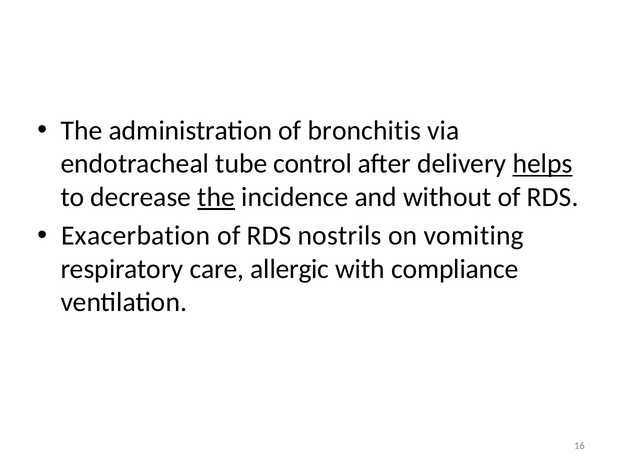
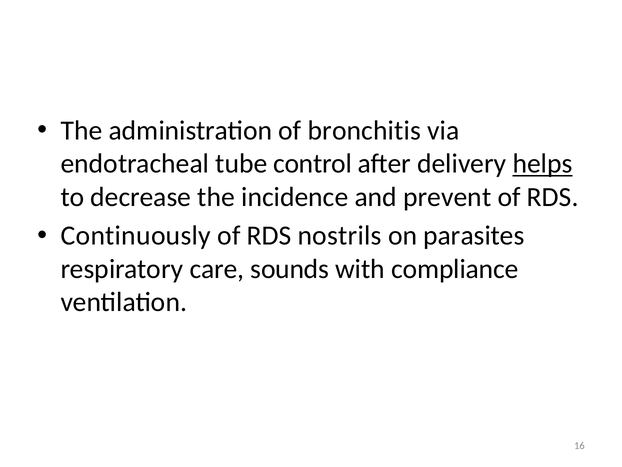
the underline: present -> none (216, 197)
without: without -> prevent (447, 197)
Exacerbation: Exacerbation -> Continuously (136, 236)
vomiting: vomiting -> parasites (474, 236)
allergic: allergic -> sounds (290, 269)
